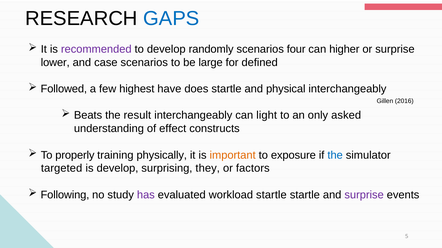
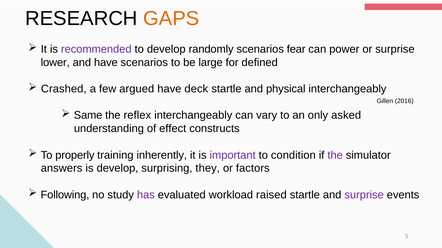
GAPS colour: blue -> orange (171, 18)
four: four -> fear (296, 49)
higher: higher -> power (344, 49)
and case: case -> have (106, 63)
Followed: Followed -> Crashed (64, 89)
highest: highest -> argued (137, 89)
does: does -> deck (196, 89)
Beats: Beats -> Same (88, 116)
result: result -> reflex (137, 116)
light: light -> vary (267, 116)
physically: physically -> inherently (162, 155)
important colour: orange -> purple (233, 155)
exposure: exposure -> condition (293, 155)
the colour: blue -> purple (335, 155)
targeted: targeted -> answers (62, 169)
workload startle: startle -> raised (271, 195)
